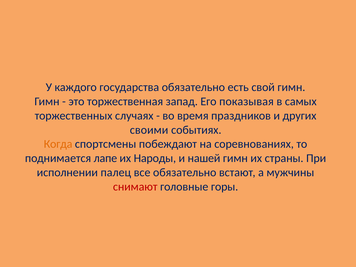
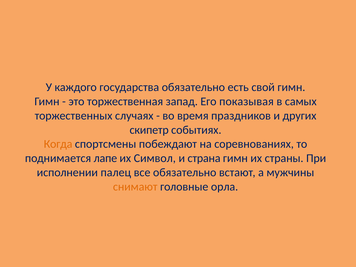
своими: своими -> скипетр (149, 130)
Народы: Народы -> Символ (155, 158)
нашей: нашей -> страна (204, 158)
снимают colour: red -> orange (135, 187)
горы: горы -> орла (225, 187)
